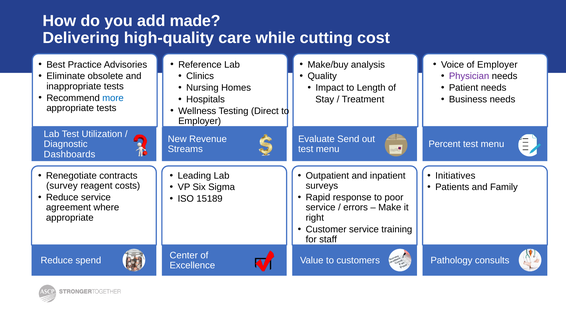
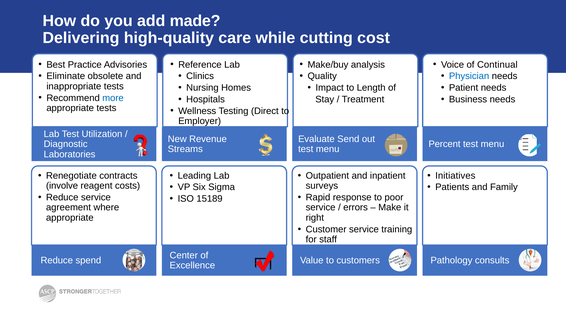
of Employer: Employer -> Continual (497, 65)
Physician colour: purple -> blue (469, 76)
Dashboards: Dashboards -> Laboratories (70, 154)
survey: survey -> involve (62, 186)
